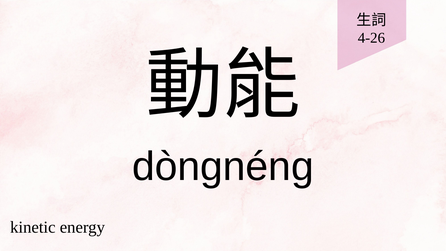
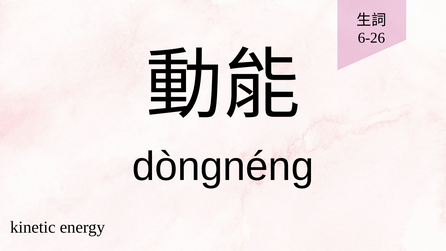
4-26: 4-26 -> 6-26 (371, 38)
